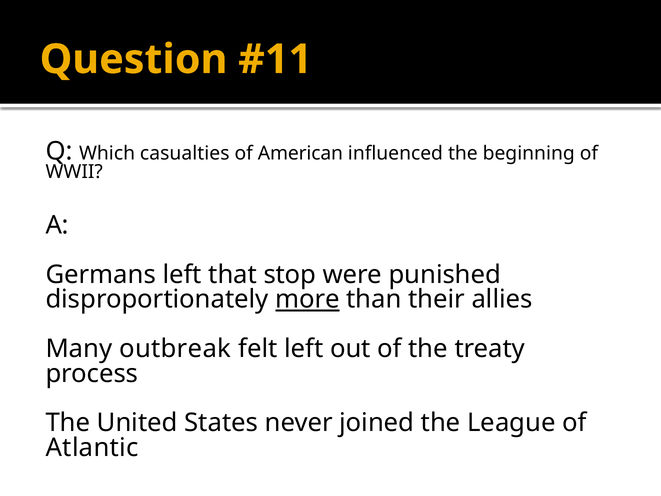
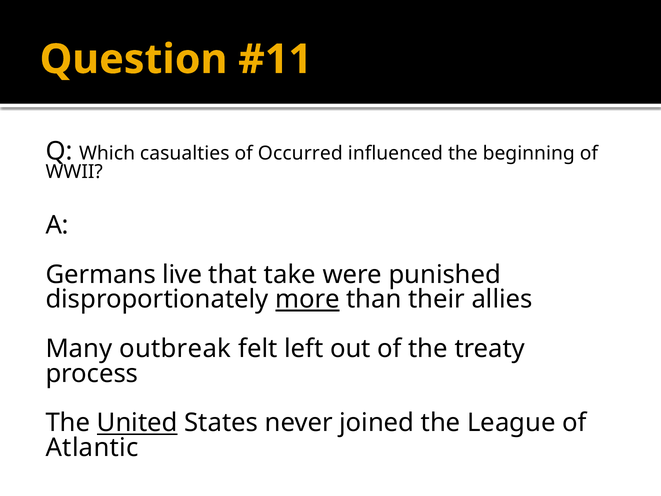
American: American -> Occurred (300, 153)
Germans left: left -> live (182, 275)
stop: stop -> take (290, 275)
United underline: none -> present (137, 423)
